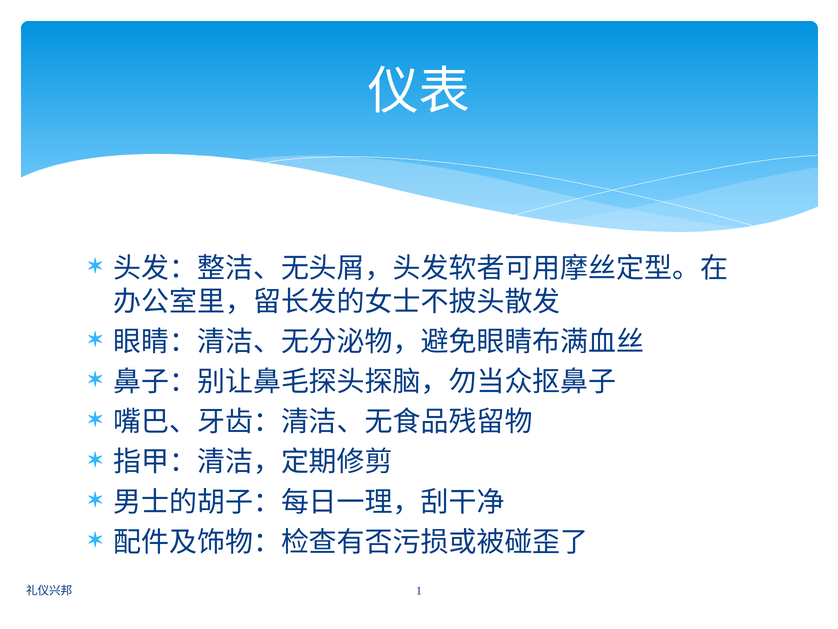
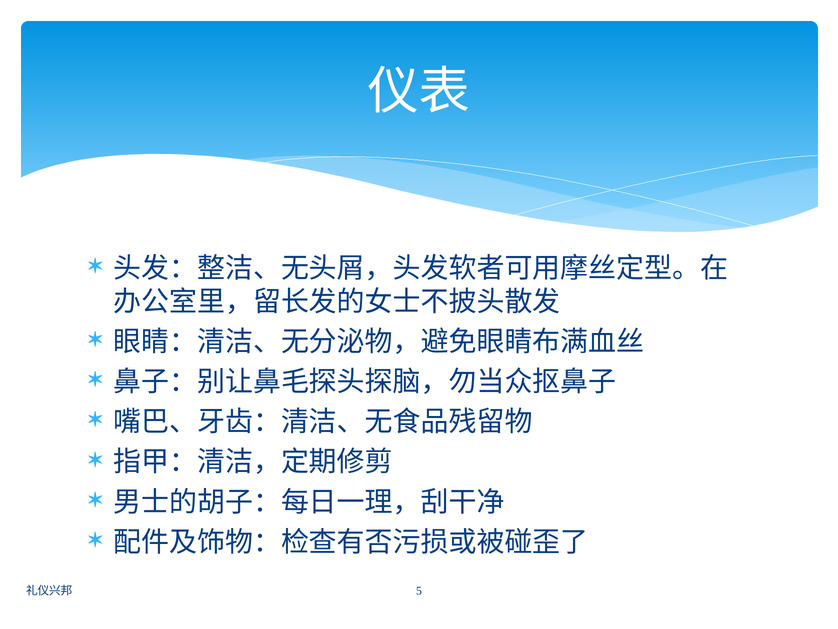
1: 1 -> 5 (419, 590)
